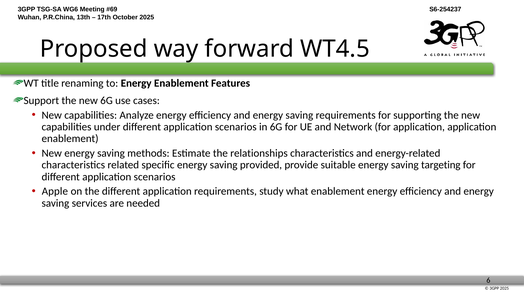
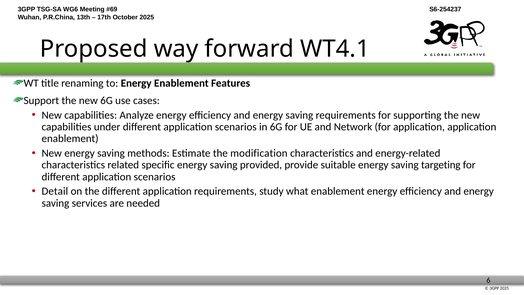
WT4.5: WT4.5 -> WT4.1 (335, 49)
relationships: relationships -> modification (259, 153)
Apple: Apple -> Detail (55, 191)
